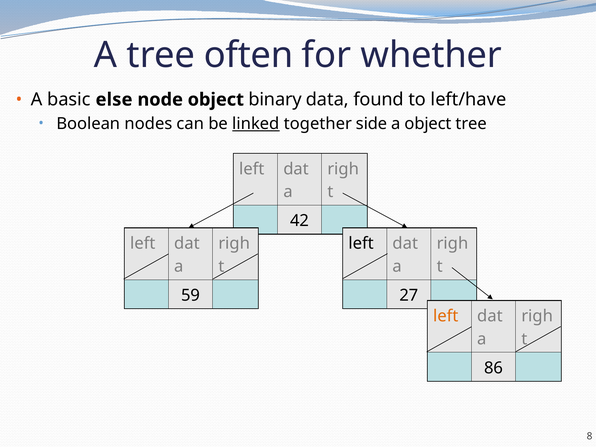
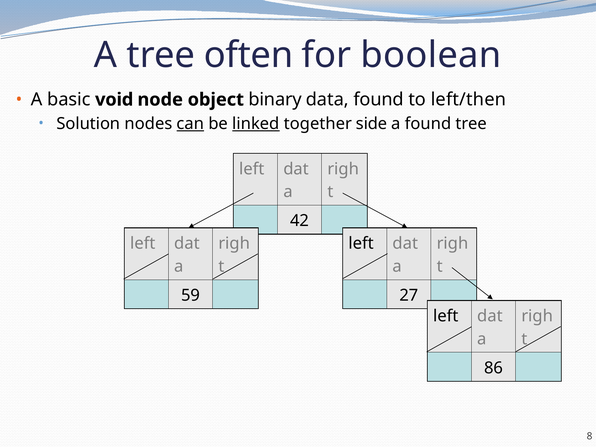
whether: whether -> boolean (431, 55)
else: else -> void (114, 100)
left/have: left/have -> left/then (468, 100)
Boolean: Boolean -> Solution (88, 124)
can underline: none -> present (190, 124)
a object: object -> found (428, 124)
left colour: orange -> black (446, 316)
